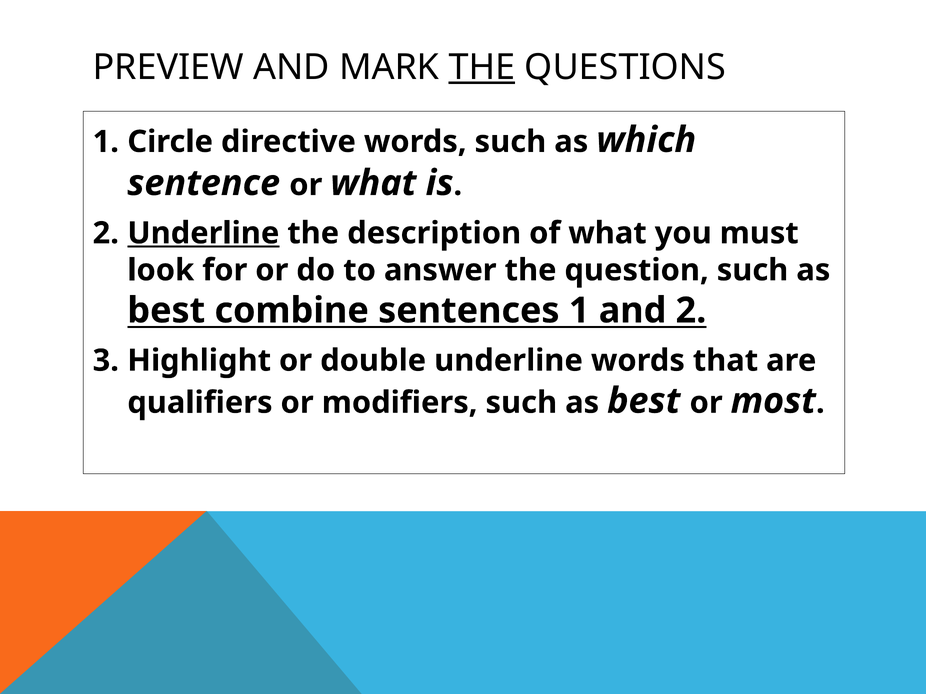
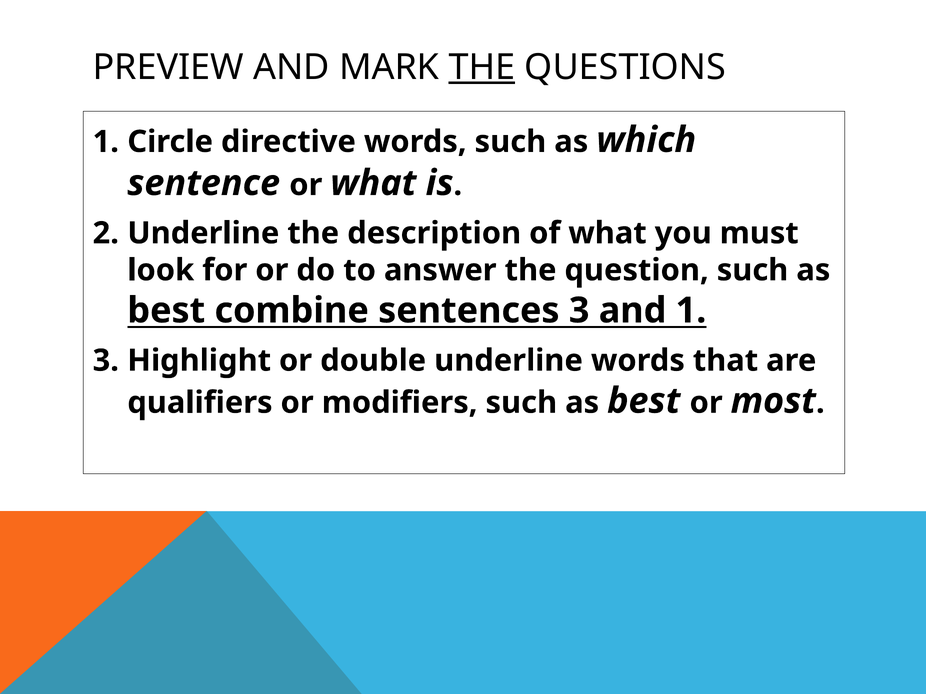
Underline underline: present -> none (203, 233)
sentences 1: 1 -> 3 (579, 311)
and 2: 2 -> 1 (691, 311)
